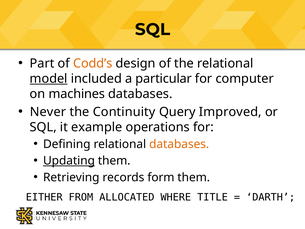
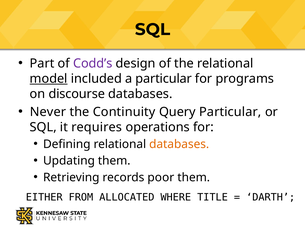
Codd’s colour: orange -> purple (93, 63)
computer: computer -> programs (245, 79)
machines: machines -> discourse (77, 94)
Query Improved: Improved -> Particular (230, 112)
example: example -> requires (97, 127)
Updating underline: present -> none (69, 161)
form: form -> poor (161, 177)
